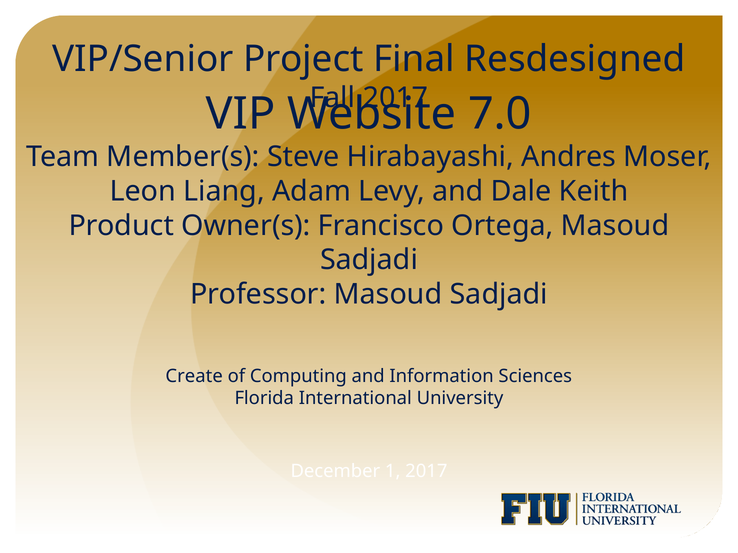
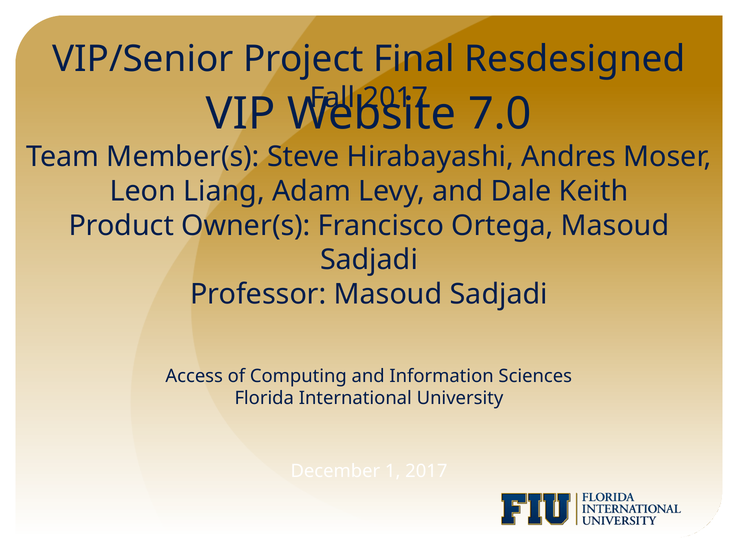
Create: Create -> Access (194, 376)
